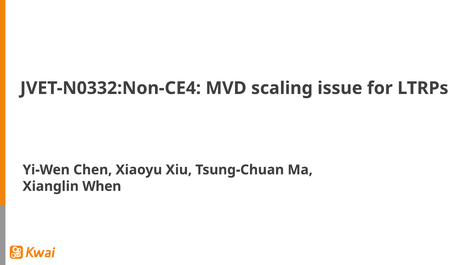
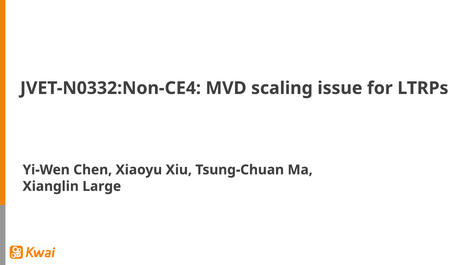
When: When -> Large (102, 186)
